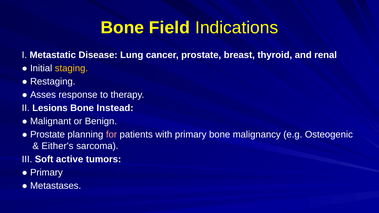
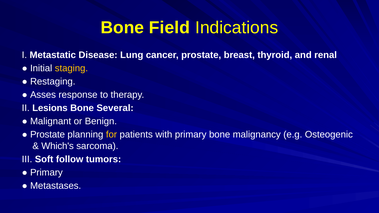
Instead: Instead -> Several (115, 108)
for colour: pink -> yellow (111, 135)
Either's: Either's -> Which's (58, 146)
active: active -> follow (70, 159)
